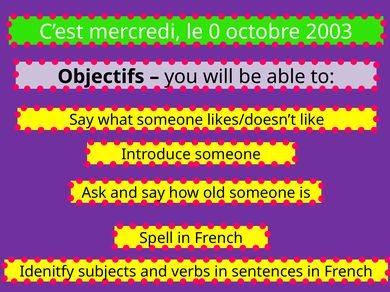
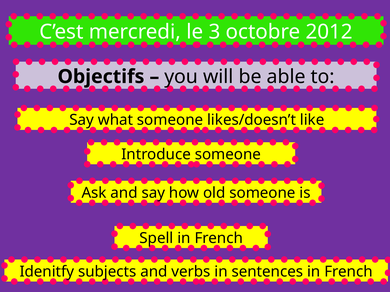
0: 0 -> 3 (214, 32)
2003: 2003 -> 2012 (329, 32)
